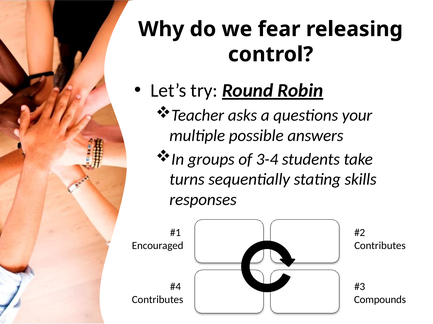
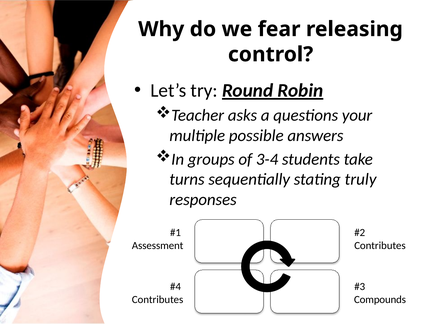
skills: skills -> truly (361, 180)
Encouraged: Encouraged -> Assessment (158, 246)
